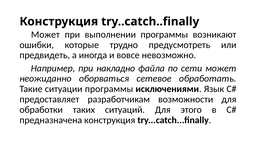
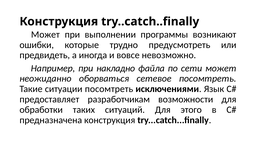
сетевое обработать: обработать -> посомтреть (208, 79)
ситуации программы: программы -> посомтреть (109, 89)
